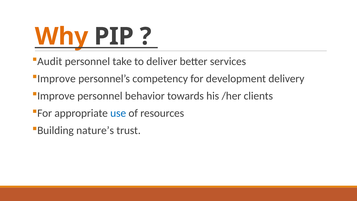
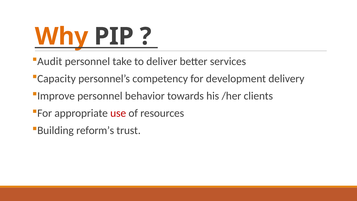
Improve: Improve -> Capacity (57, 79)
use colour: blue -> red (118, 113)
nature’s: nature’s -> reform’s (95, 130)
